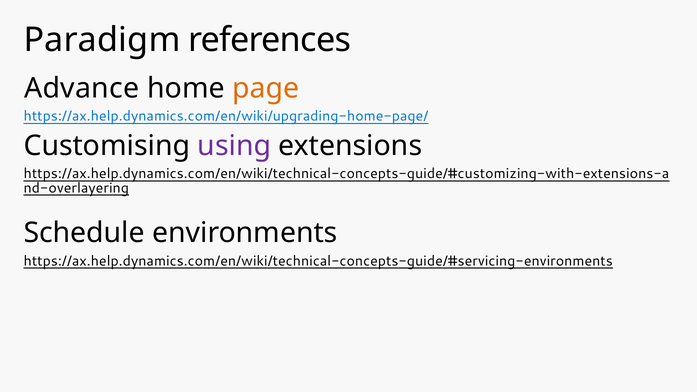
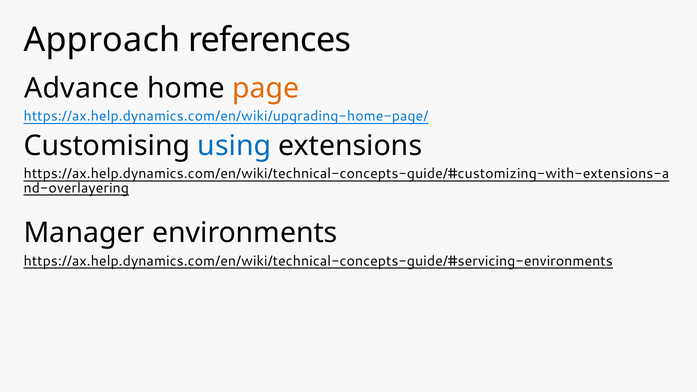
Paradigm: Paradigm -> Approach (102, 40)
using colour: purple -> blue (234, 146)
Schedule: Schedule -> Manager (84, 233)
